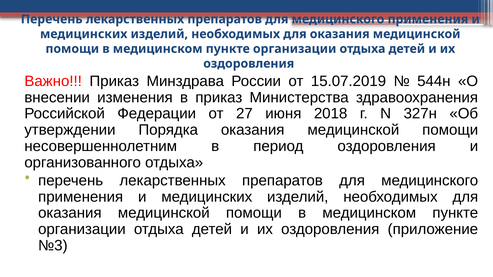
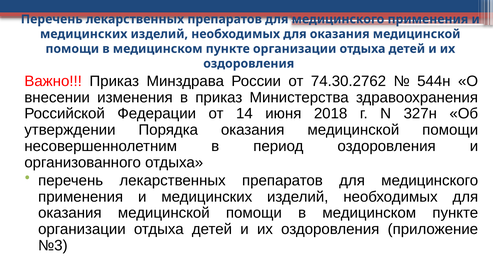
15.07.2019: 15.07.2019 -> 74.30.2762 (349, 81)
27: 27 -> 14 (244, 114)
